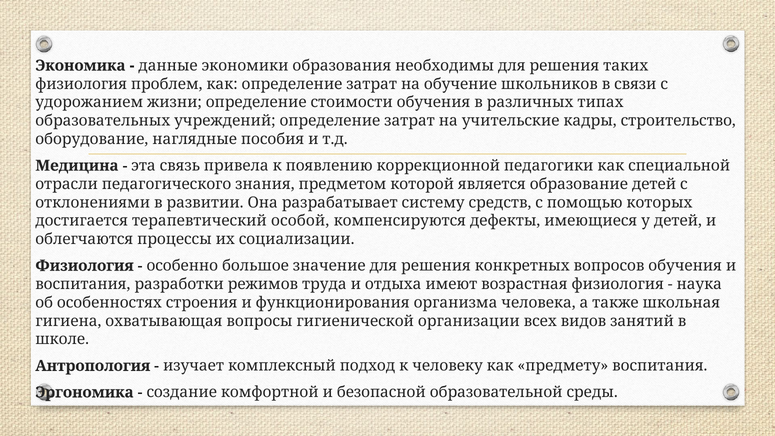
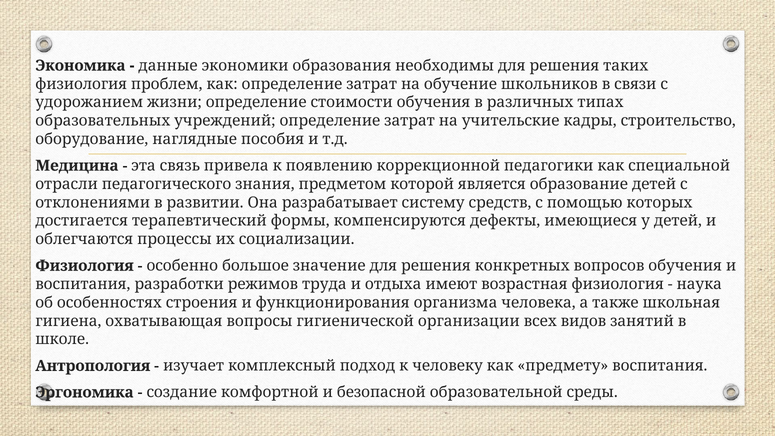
особой: особой -> формы (300, 221)
